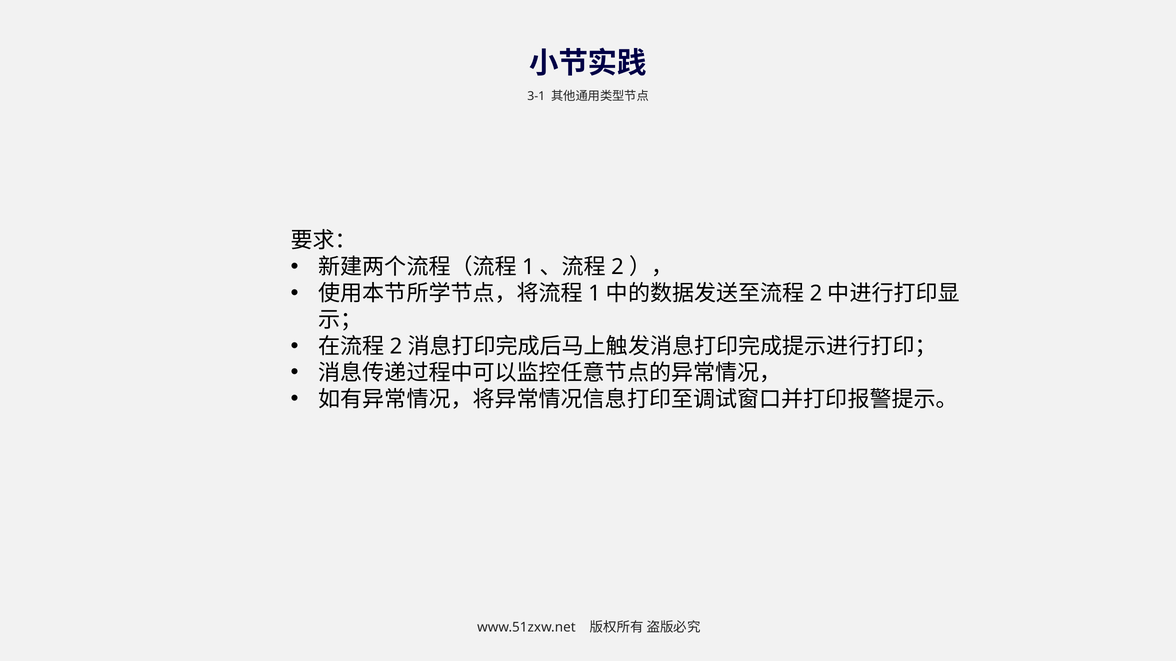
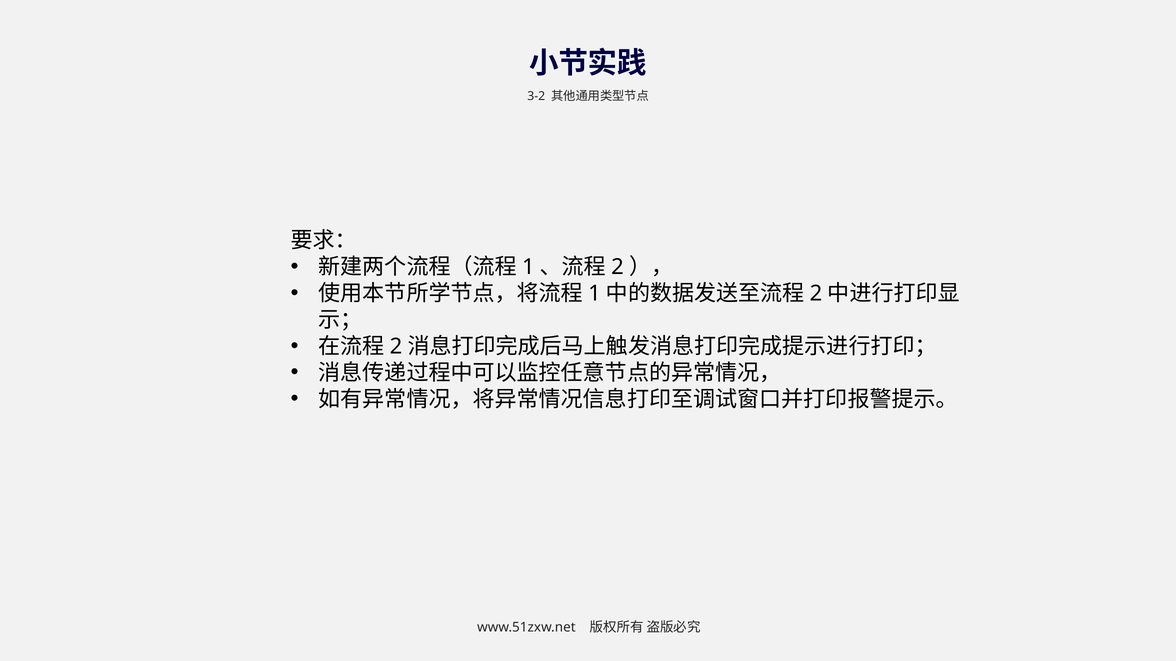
3-1: 3-1 -> 3-2 (536, 96)
